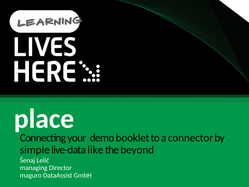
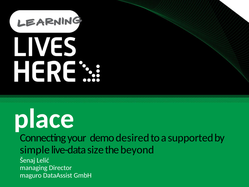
booklet: booklet -> desired (133, 138)
connector: connector -> supported (191, 138)
like: like -> size (96, 150)
